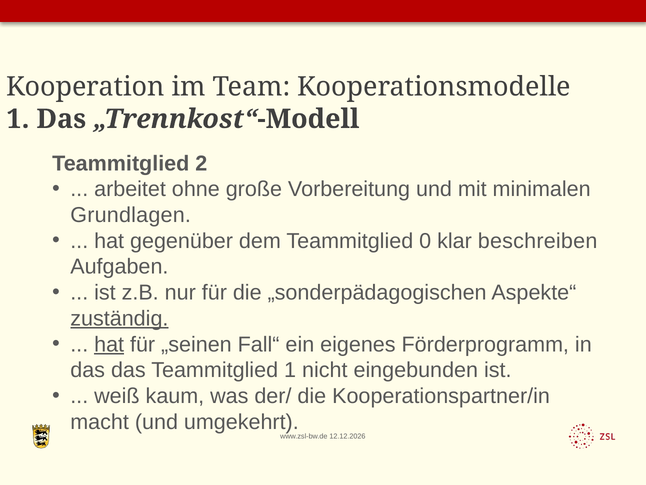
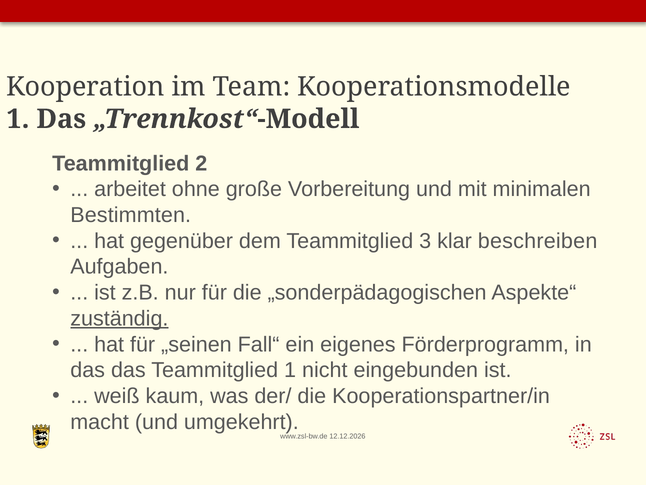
Grundlagen: Grundlagen -> Bestimmten (131, 215)
0: 0 -> 3 (425, 241)
hat underline: present -> none (109, 344)
